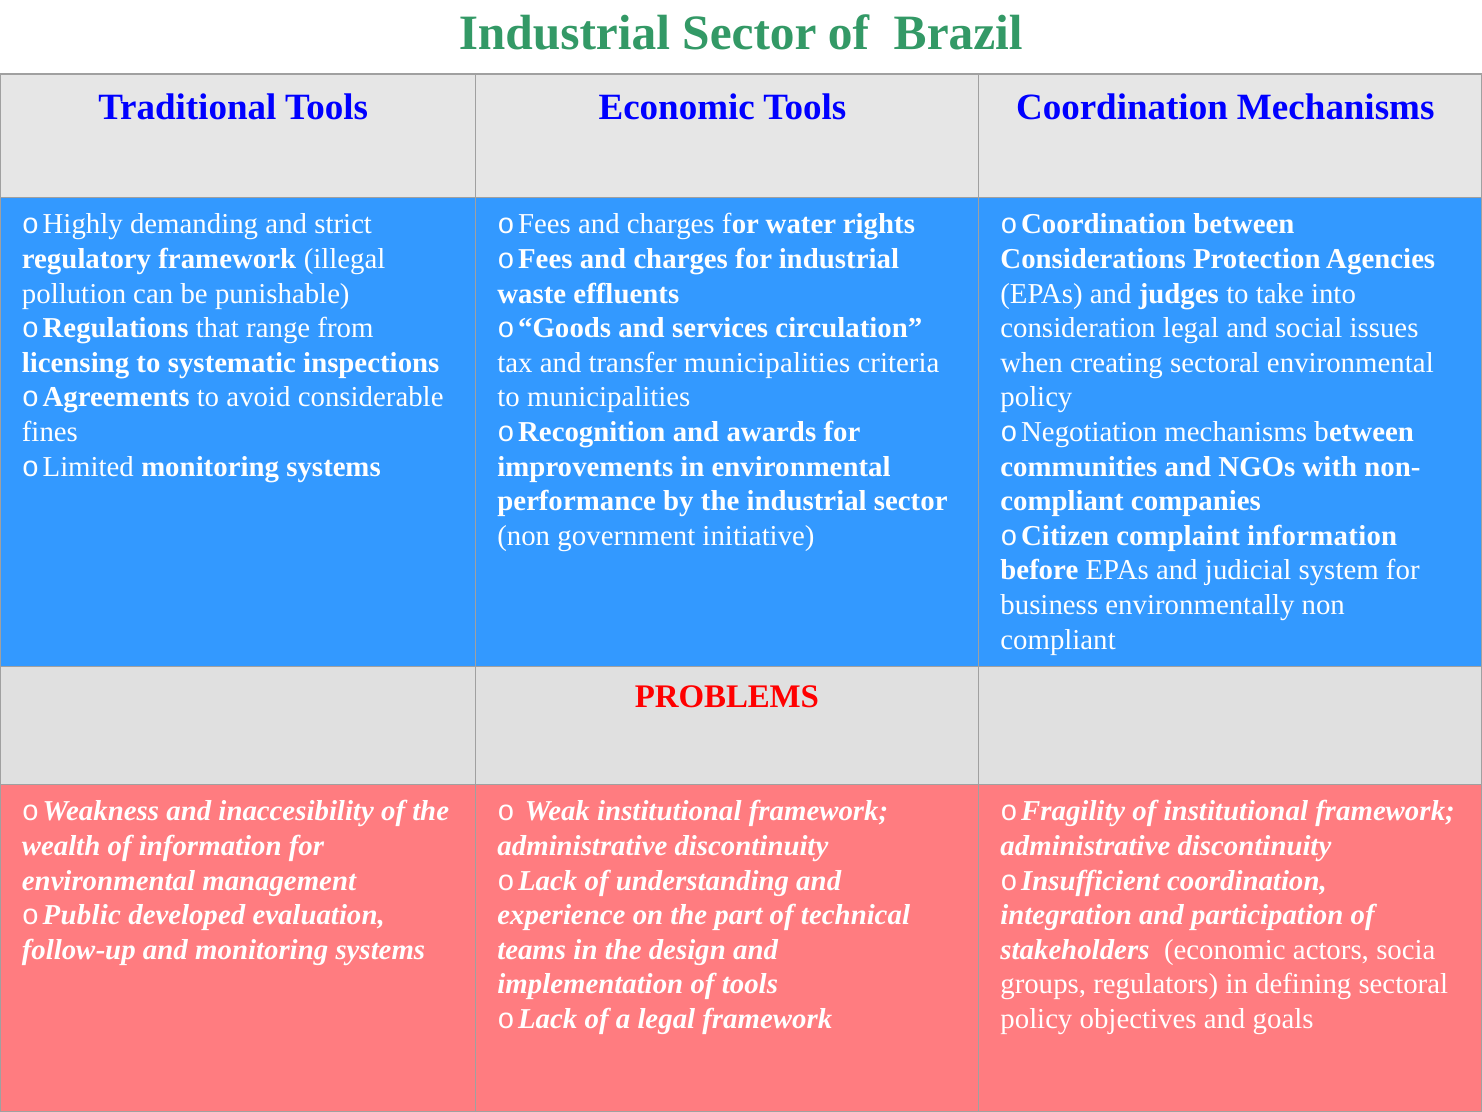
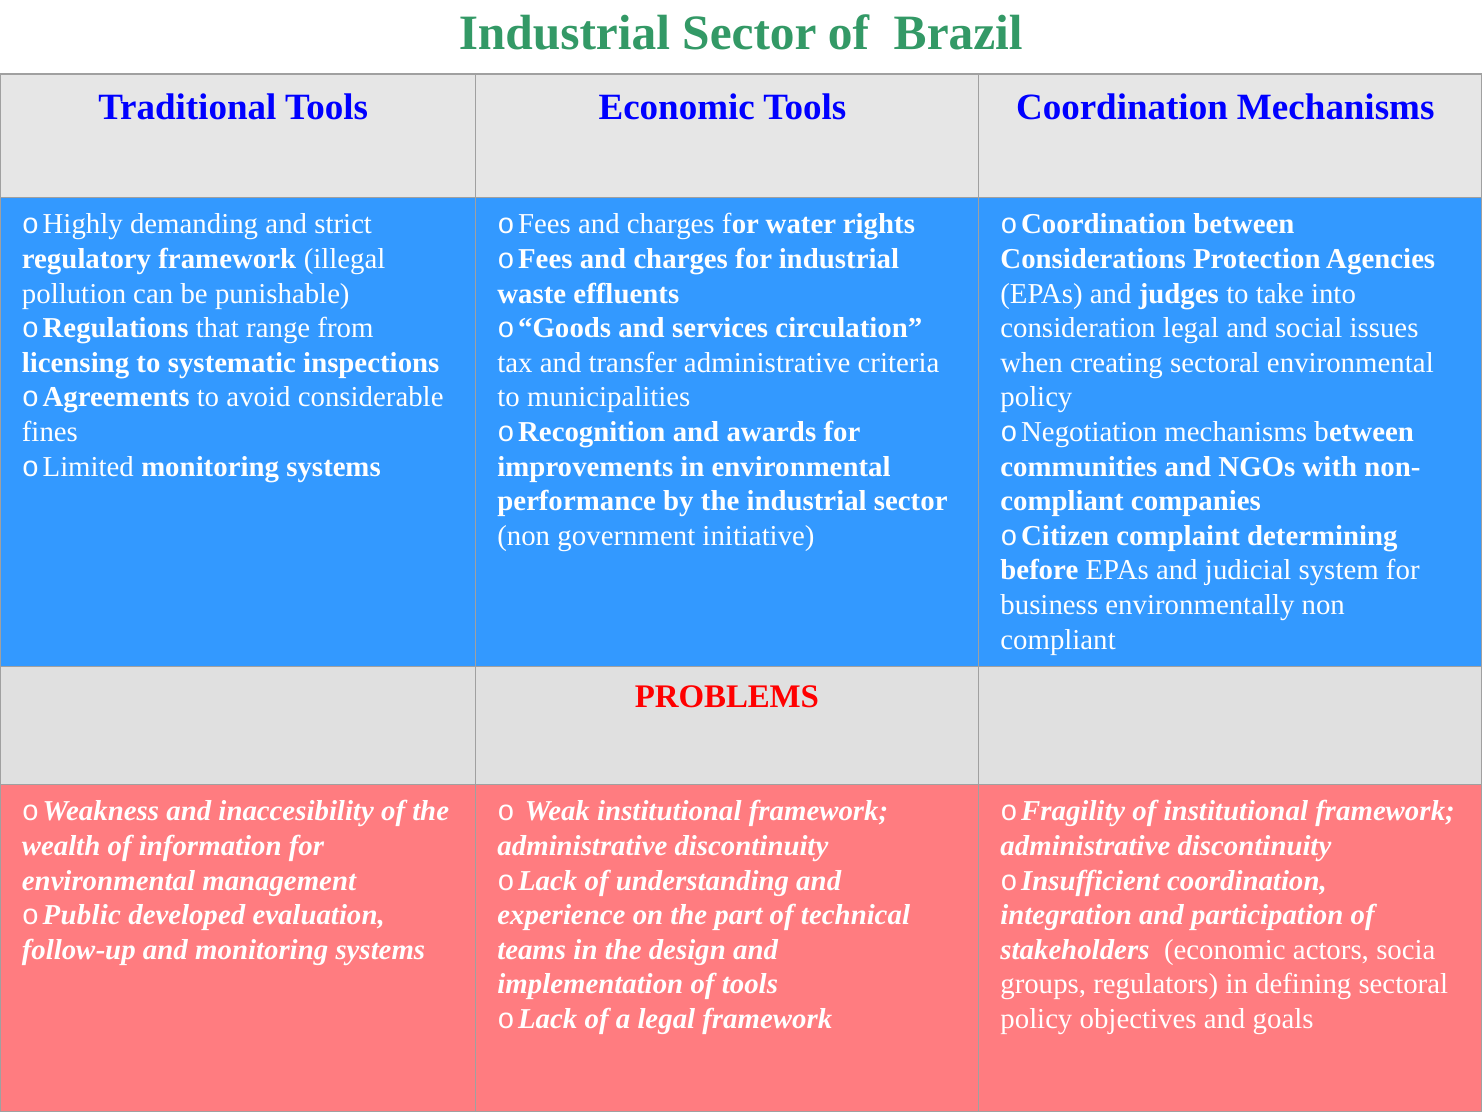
transfer municipalities: municipalities -> administrative (767, 363)
complaint information: information -> determining (1322, 536)
